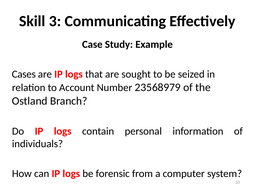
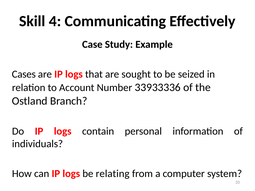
3: 3 -> 4 (55, 21)
23568979: 23568979 -> 33933336 (158, 88)
forensic: forensic -> relating (113, 174)
